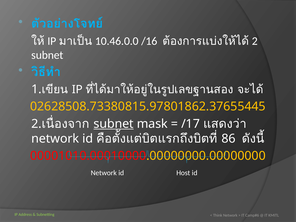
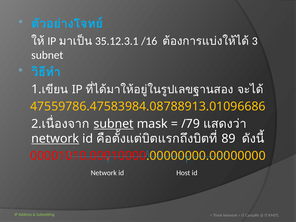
10.46.0.0: 10.46.0.0 -> 35.12.3.1 (117, 41)
2: 2 -> 3 (255, 41)
02628508.73380815.97801862.37655445: 02628508.73380815.97801862.37655445 -> 47559786.47583984.08788913.01096686 (148, 106)
/17: /17 -> /79 (191, 124)
network underline: none -> present (55, 139)
86: 86 -> 89 (229, 139)
